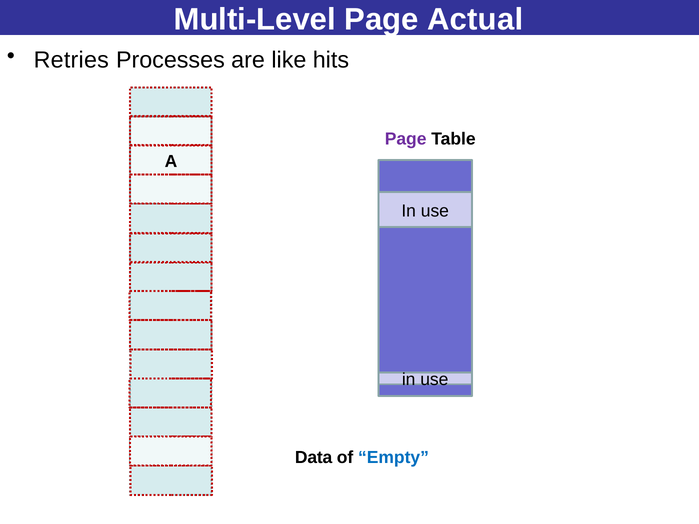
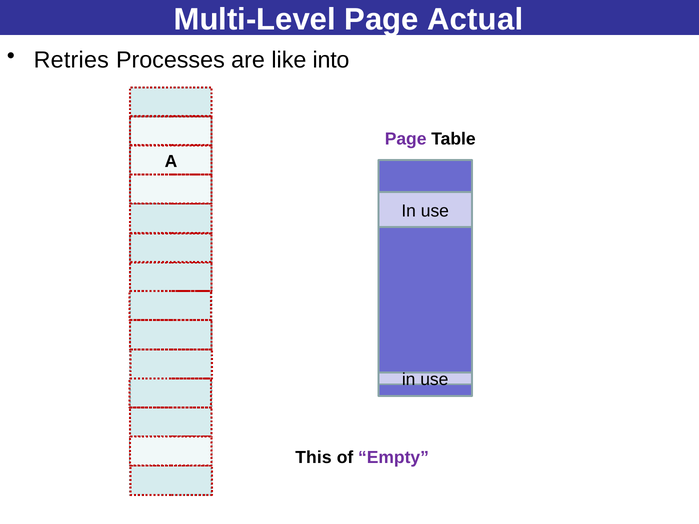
hits: hits -> into (331, 60)
Data: Data -> This (313, 458)
Empty colour: blue -> purple (393, 458)
